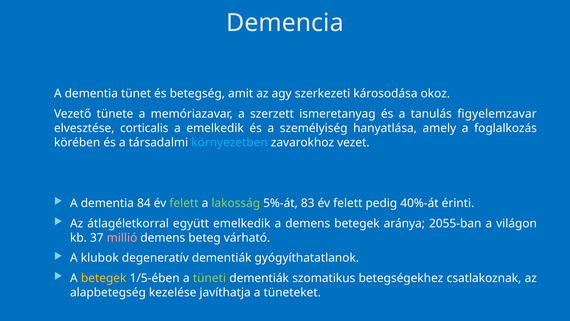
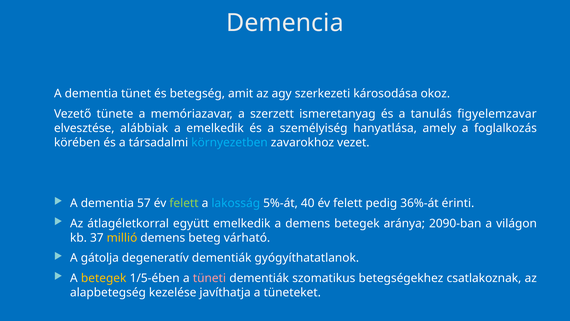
corticalis: corticalis -> alábbiak (144, 128)
84: 84 -> 57 (144, 203)
lakosság colour: light green -> light blue (236, 203)
83: 83 -> 40 (308, 203)
40%-át: 40%-át -> 36%-át (419, 203)
2055-ban: 2055-ban -> 2090-ban (455, 223)
millió colour: pink -> yellow (122, 238)
klubok: klubok -> gátolja (100, 258)
tüneti colour: light green -> pink (209, 278)
